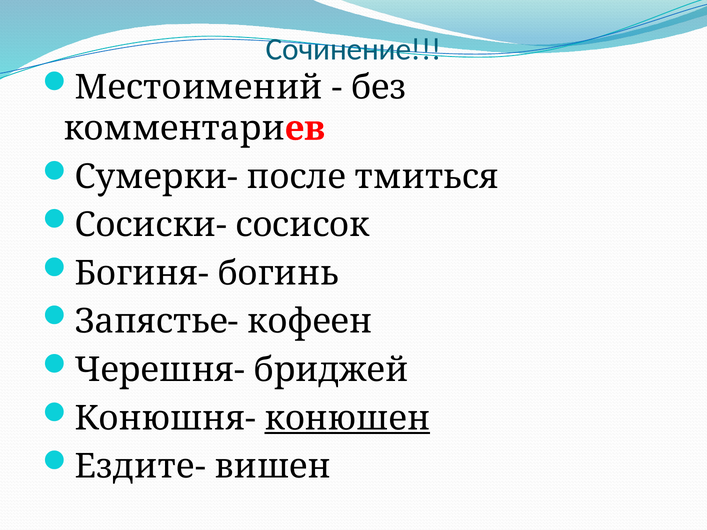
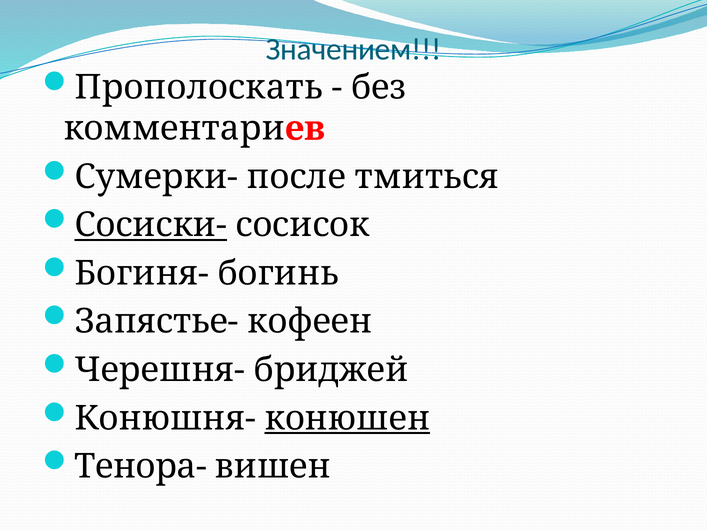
Сочинение: Сочинение -> Значением (354, 50)
Местоимений: Местоимений -> Прополоскать (199, 87)
Сосиски- underline: none -> present (151, 225)
Ездите-: Ездите- -> Тенора- (140, 467)
